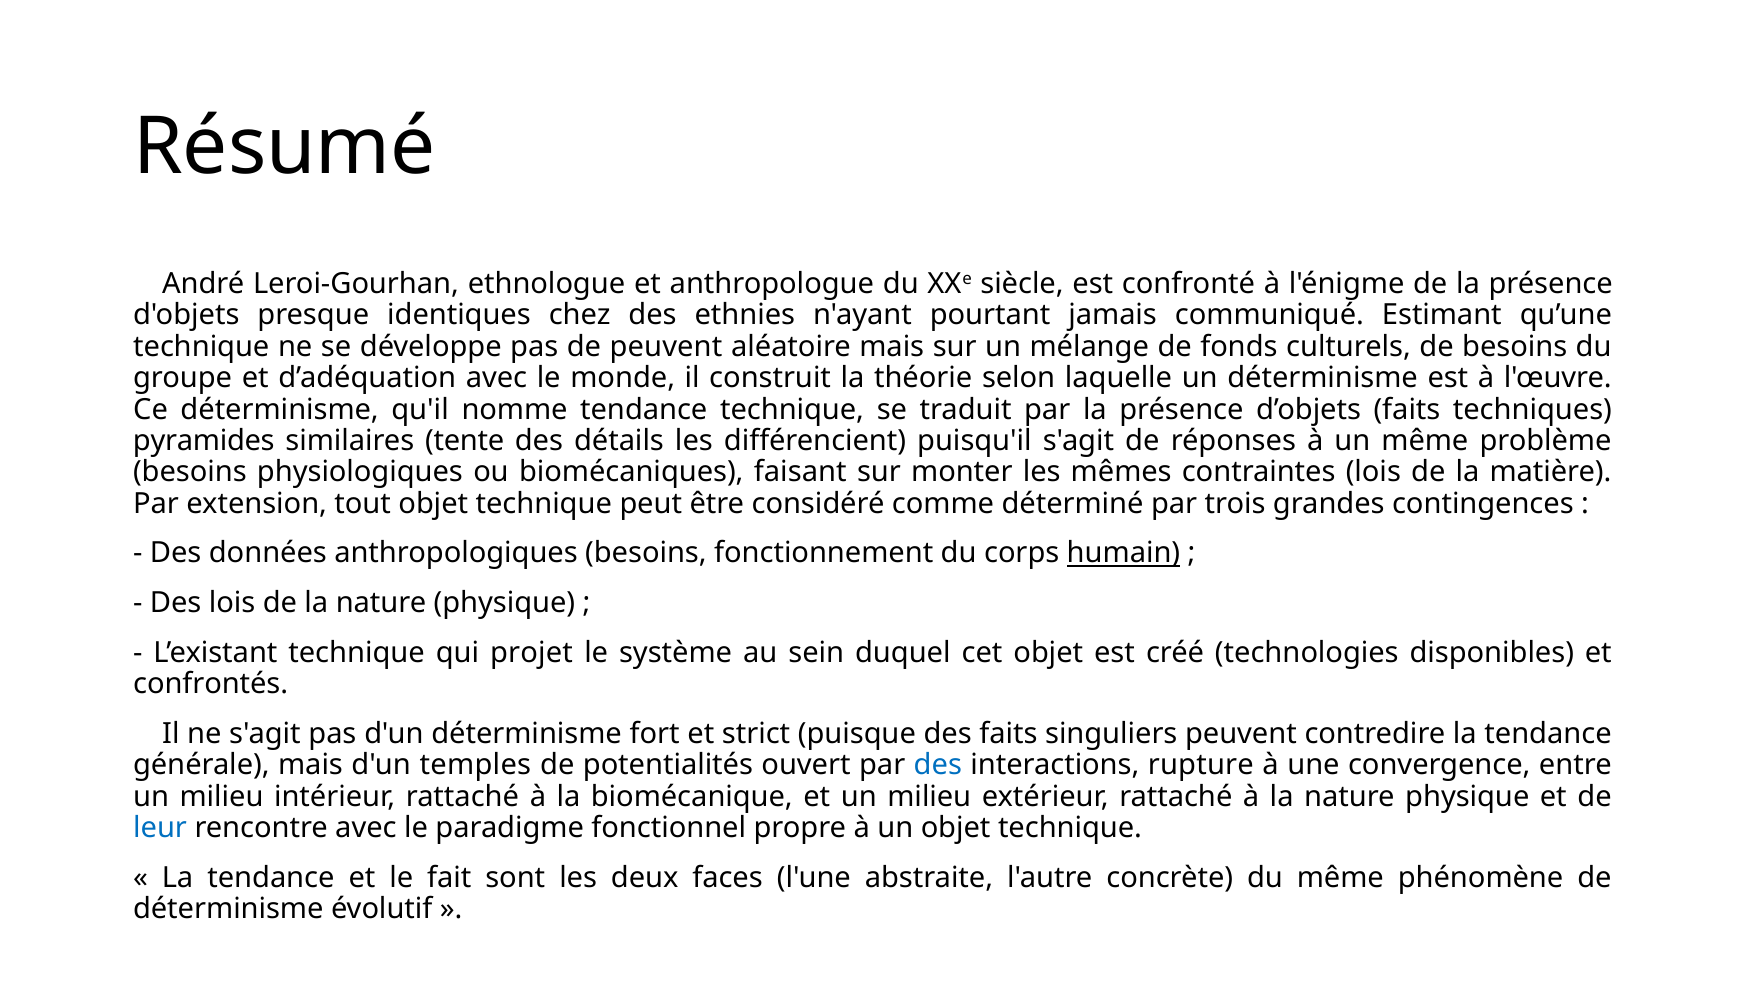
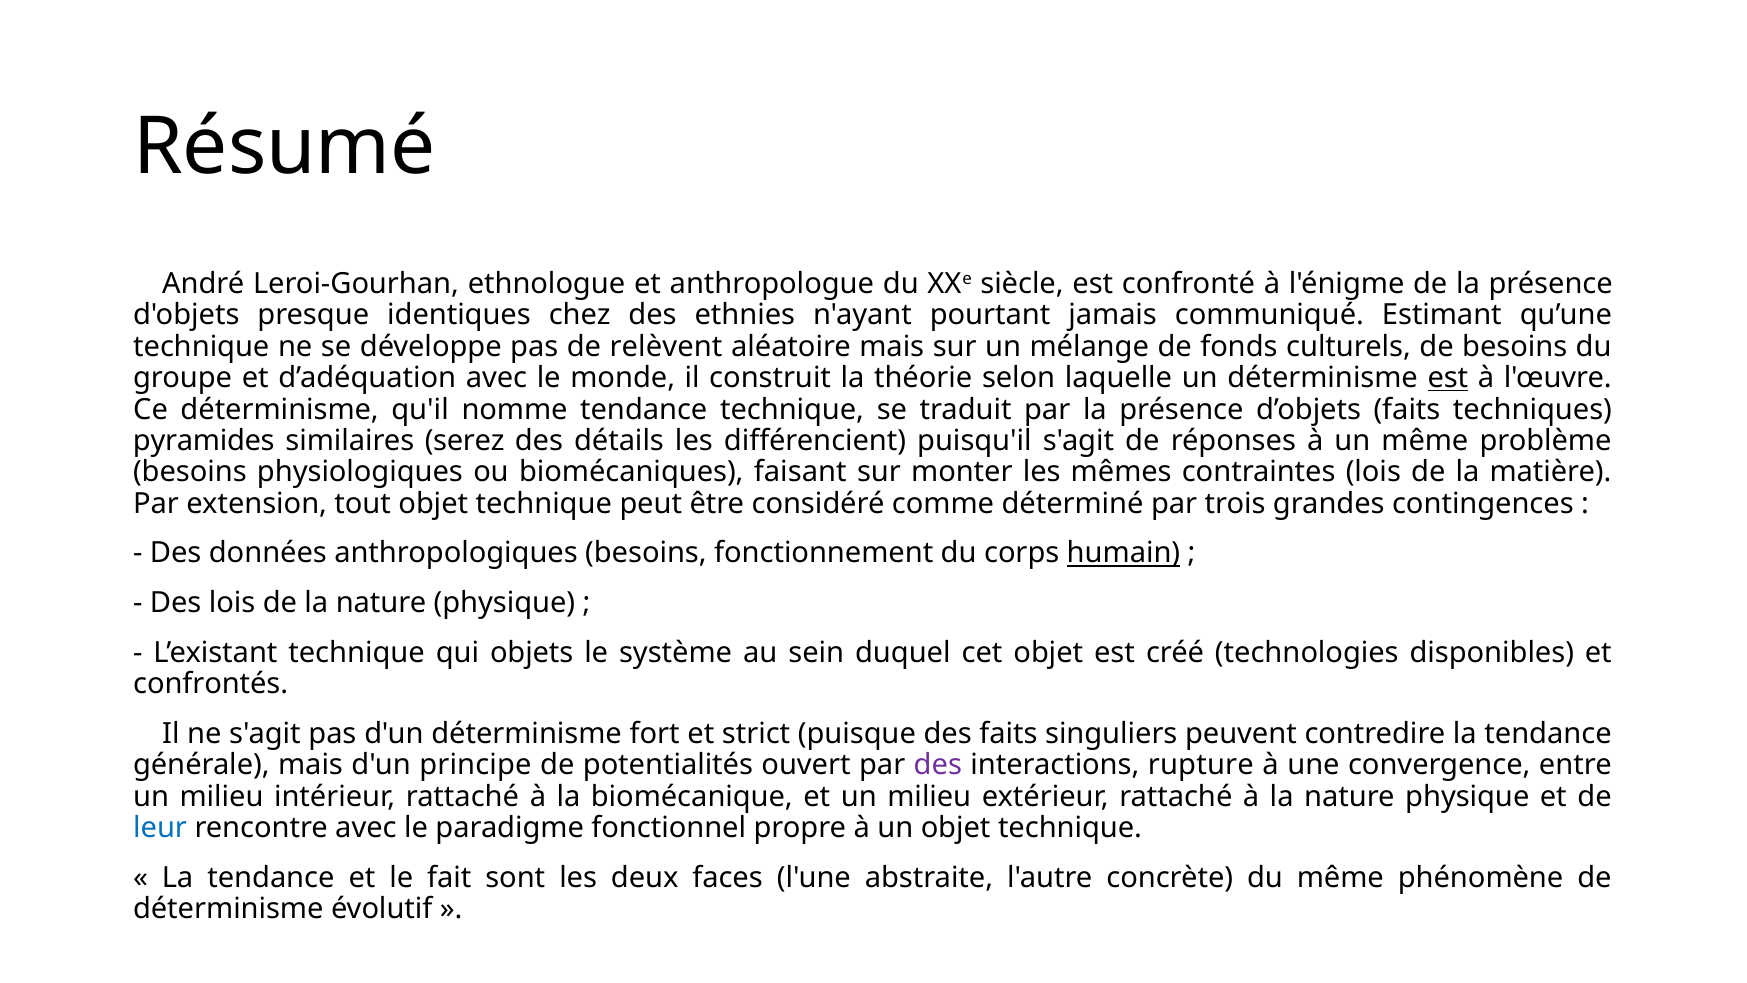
de peuvent: peuvent -> relèvent (666, 346)
est underline: none -> present (1448, 378)
tente: tente -> serez (465, 441)
projet: projet -> objets (532, 652)
temples: temples -> principe (475, 765)
des colour: blue -> purple (938, 765)
